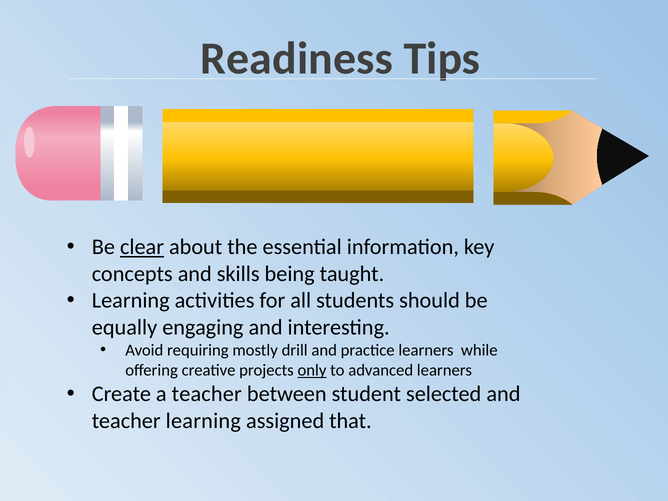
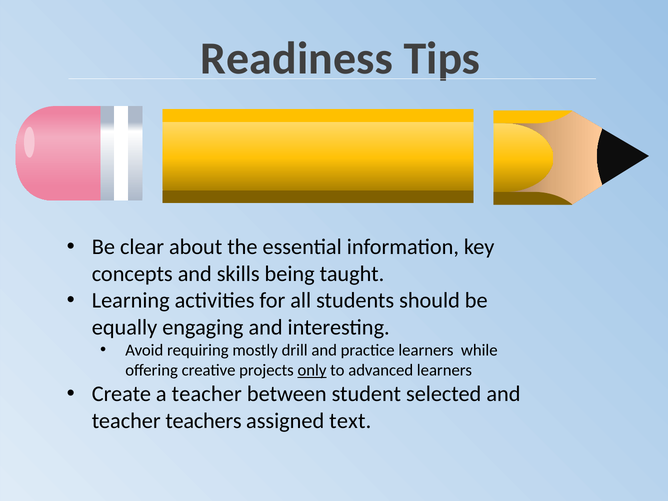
clear underline: present -> none (142, 247)
teacher learning: learning -> teachers (204, 421)
that: that -> text (350, 421)
